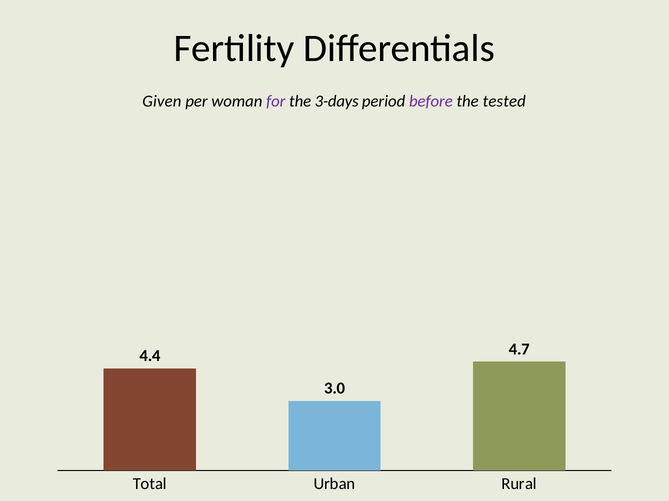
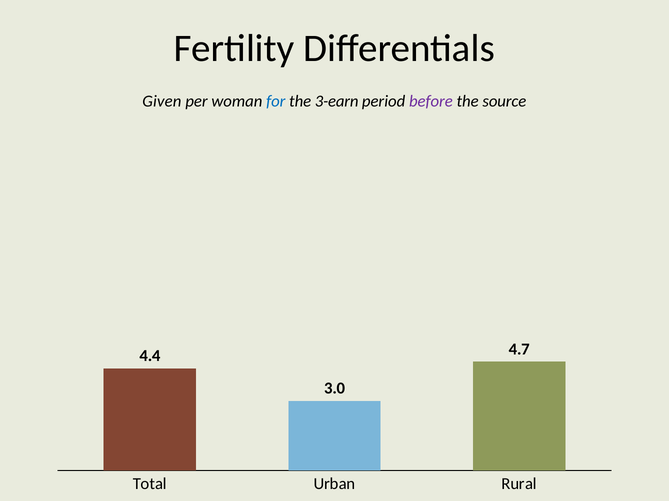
for colour: purple -> blue (276, 101)
3-days: 3-days -> 3-earn (337, 101)
tested: tested -> source (504, 101)
